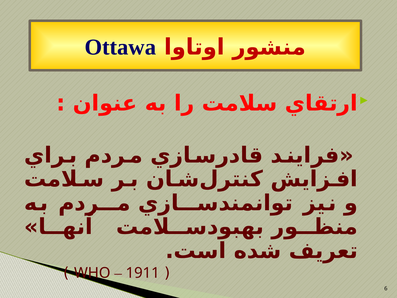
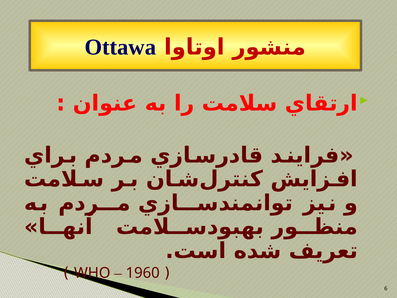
1911: 1911 -> 1960 (143, 273)
